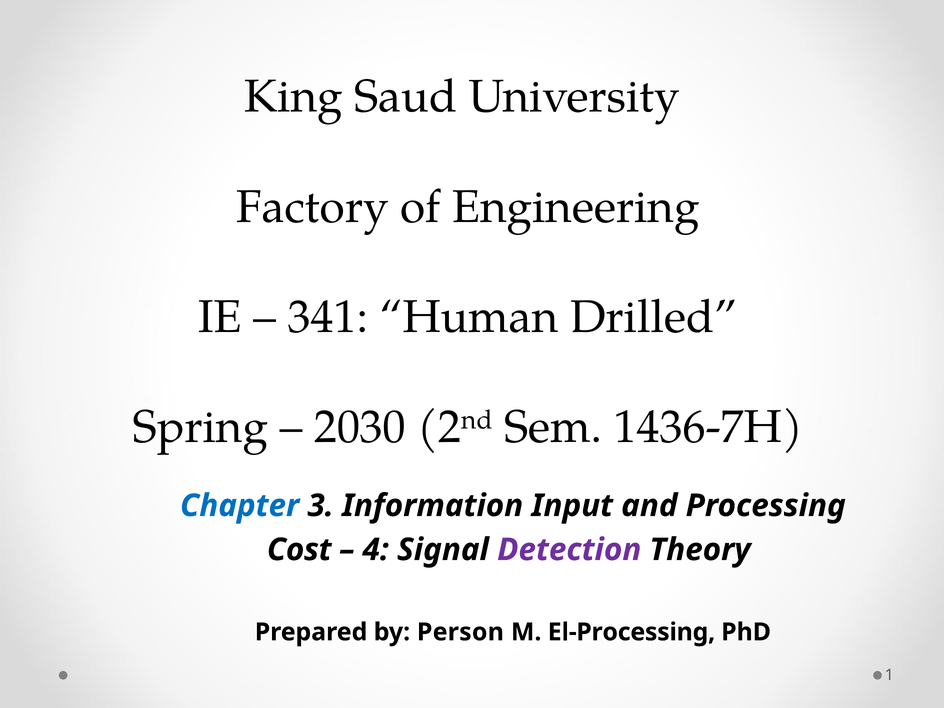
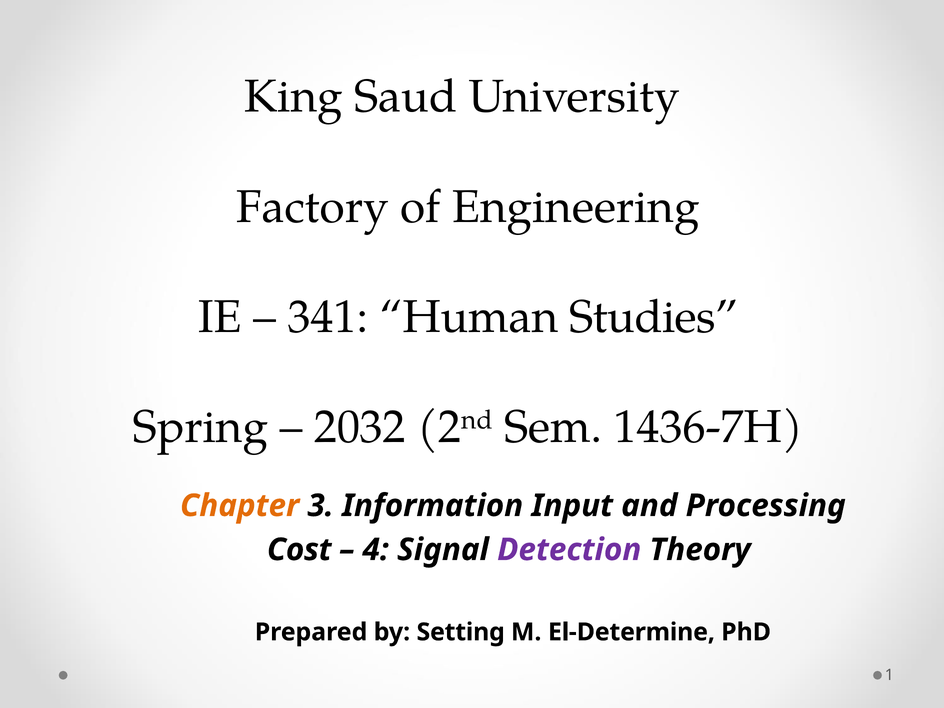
Drilled: Drilled -> Studies (654, 317)
2030: 2030 -> 2032 (360, 427)
Chapter colour: blue -> orange (240, 506)
Person: Person -> Setting (461, 632)
El-Processing: El-Processing -> El-Determine (631, 632)
